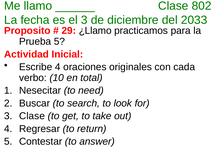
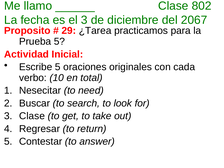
2033: 2033 -> 2067 (194, 20)
¿Llamo: ¿Llamo -> ¿Tarea (95, 31)
Escribe 4: 4 -> 5 (58, 67)
